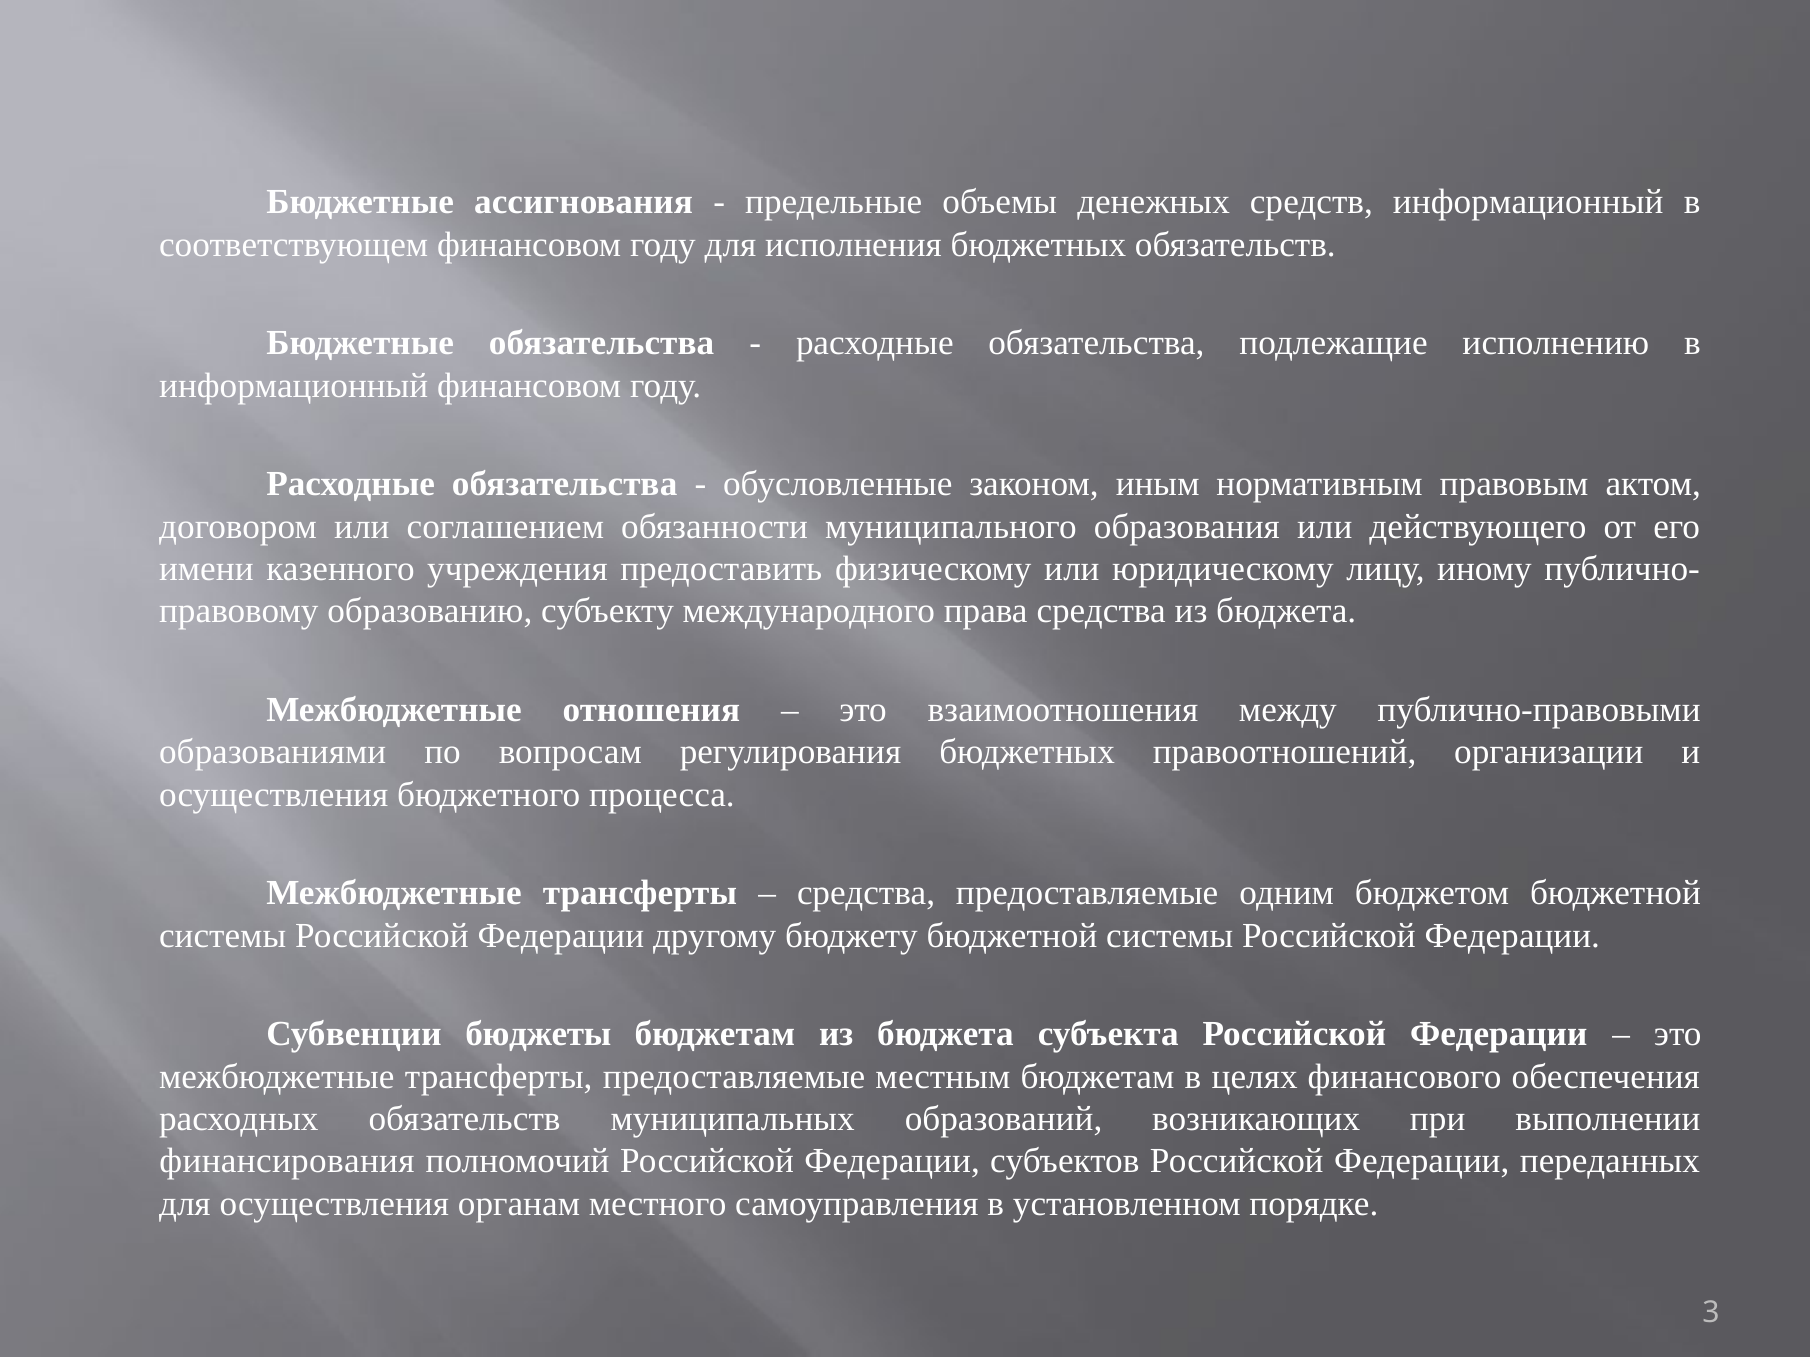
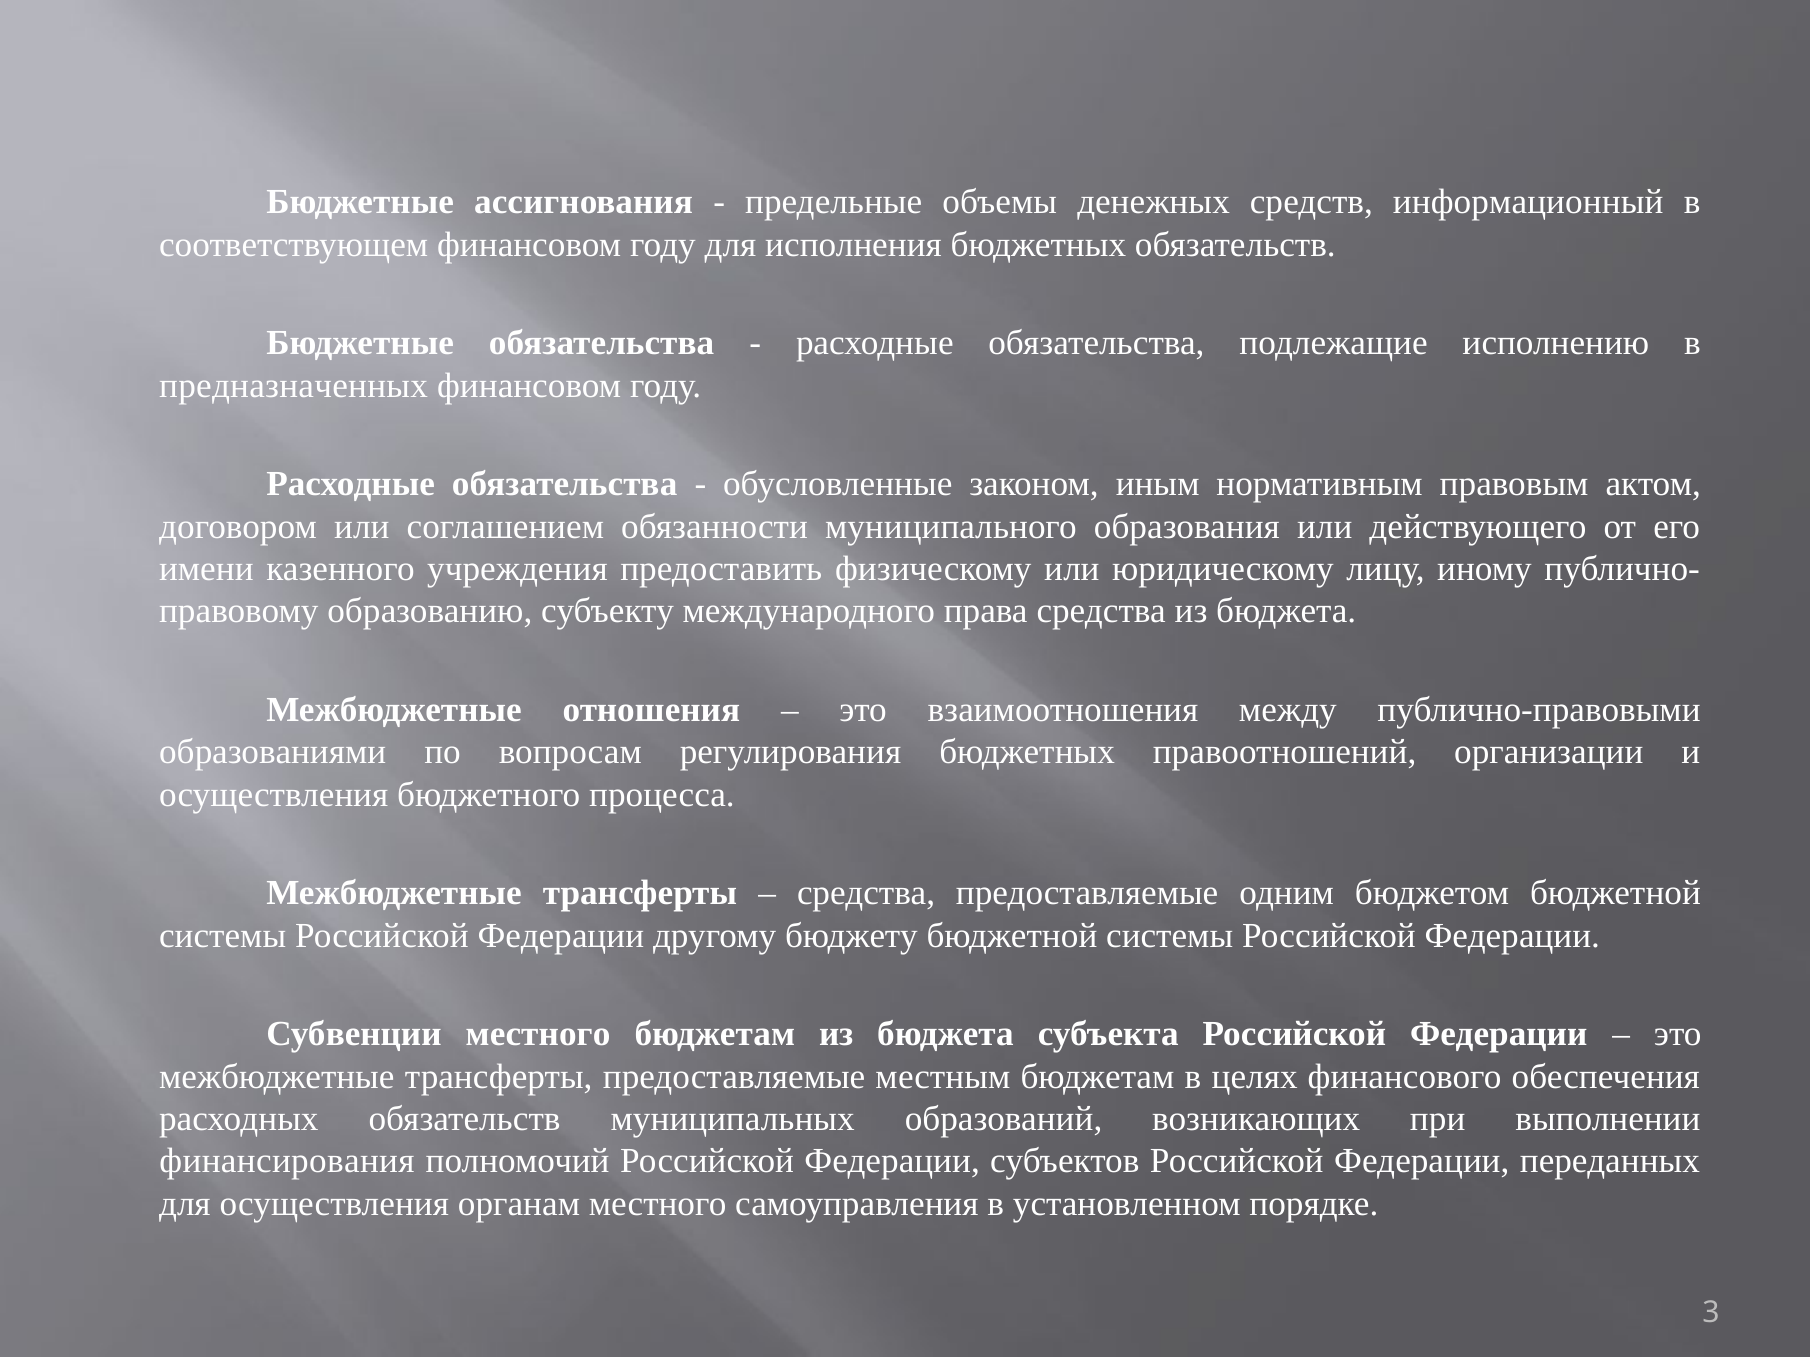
информационный: информационный -> предназначенных (294, 386)
Субвенции бюджеты: бюджеты -> местного (538, 1035)
